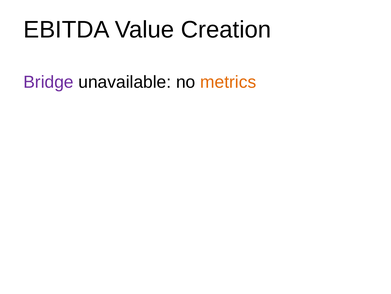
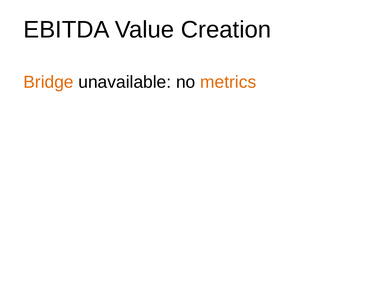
Bridge colour: purple -> orange (49, 82)
